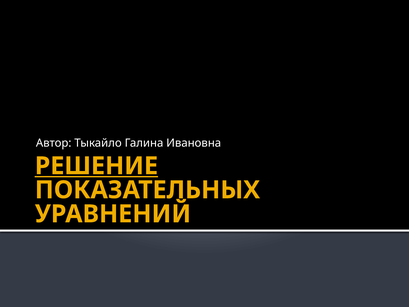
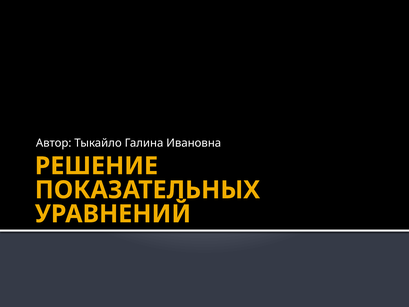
РЕШЕНИЕ underline: present -> none (96, 166)
